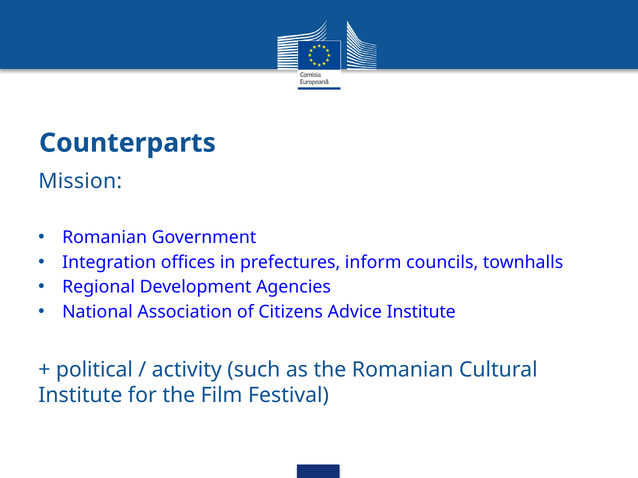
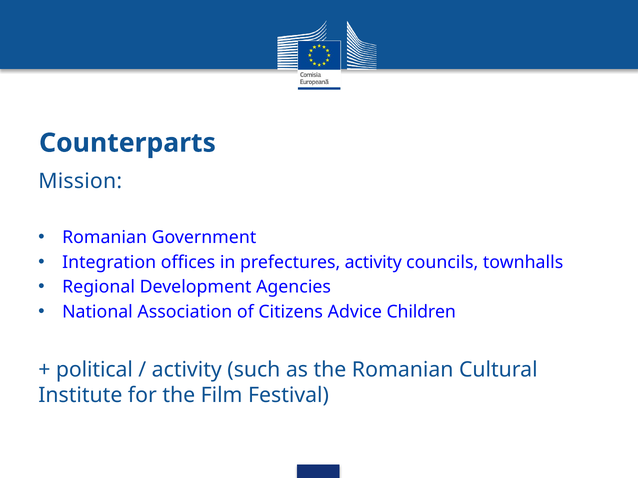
prefectures inform: inform -> activity (373, 263)
Advice Institute: Institute -> Children (421, 312)
